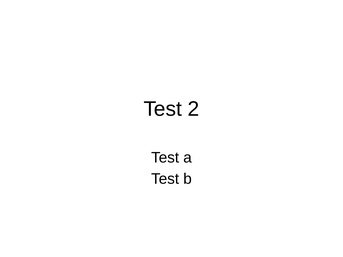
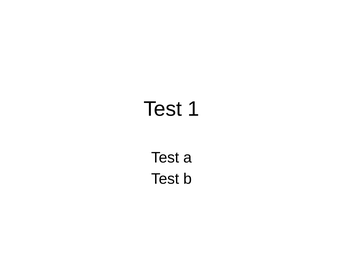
2: 2 -> 1 (194, 109)
